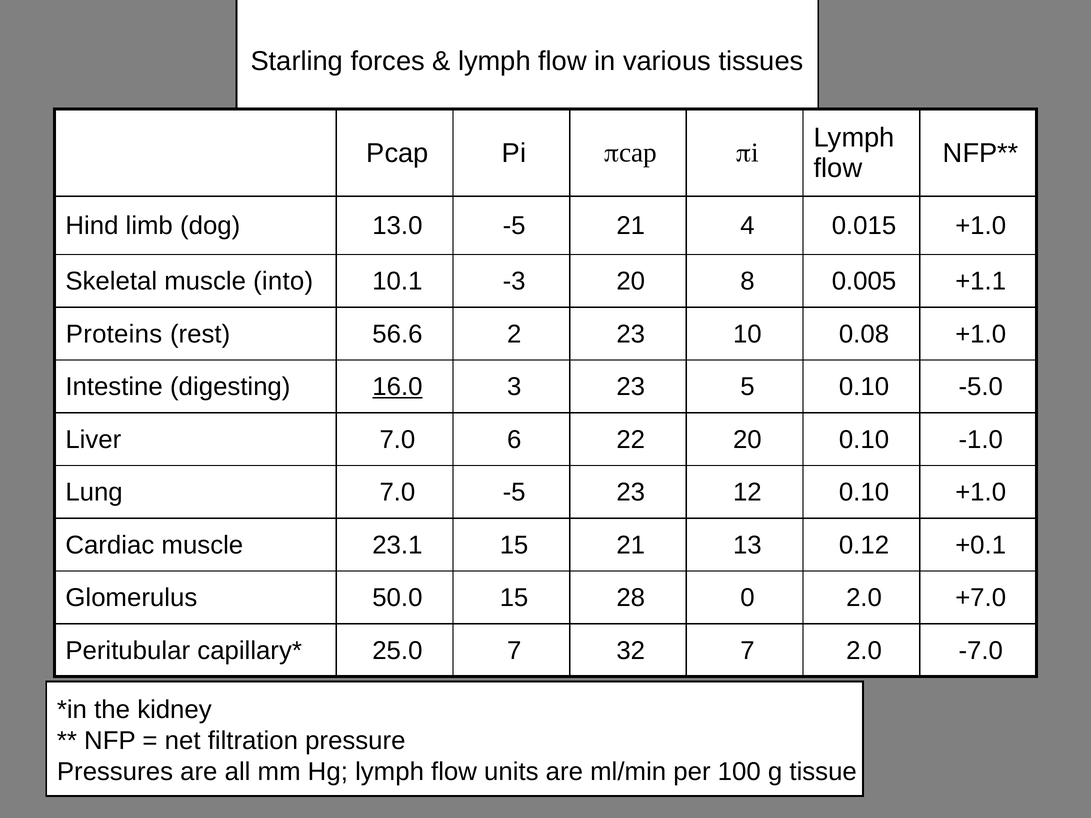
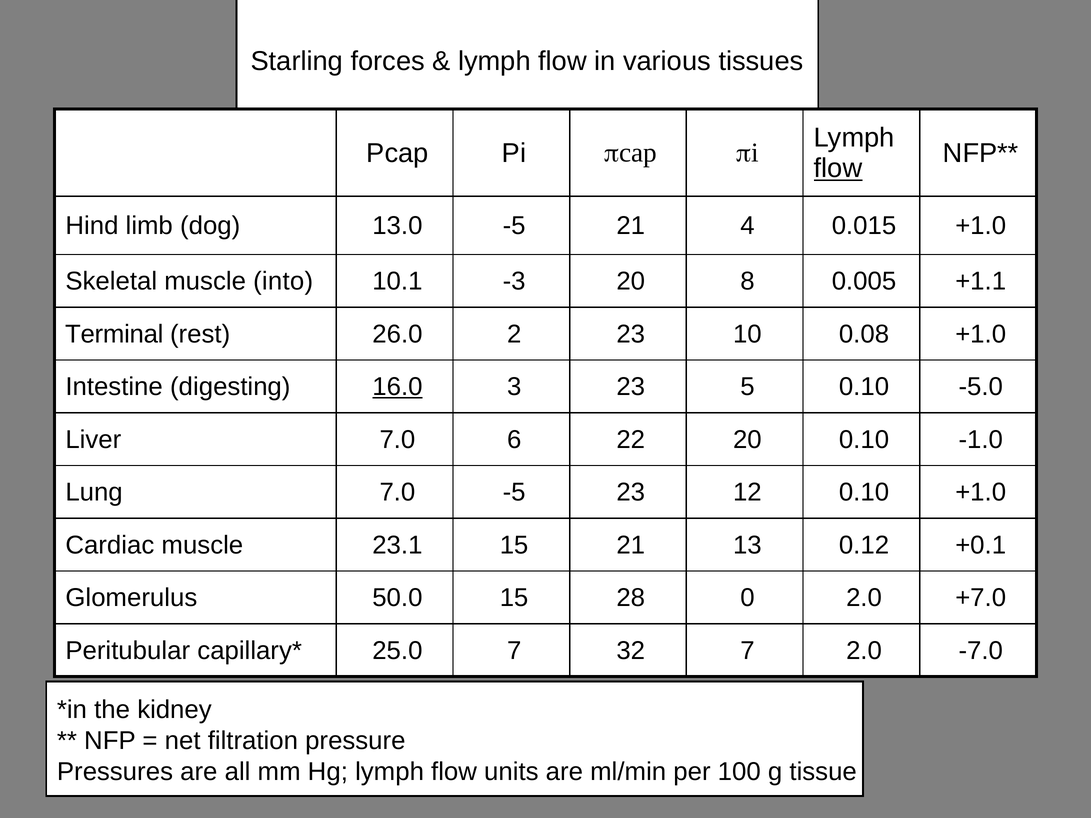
flow underline: none -> present (838, 168)
Proteins: Proteins -> Terminal (114, 334)
56.6: 56.6 -> 26.0 (397, 334)
